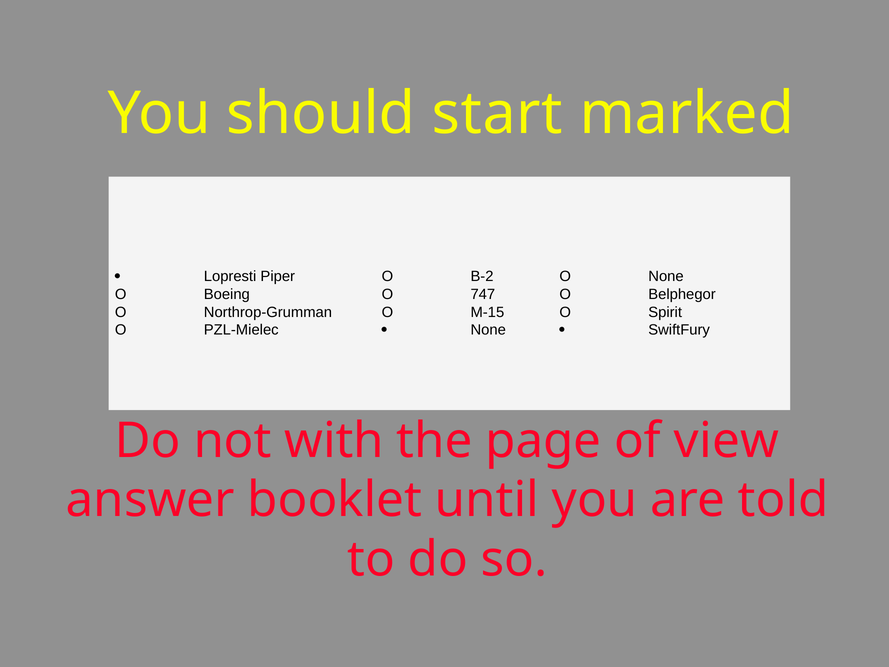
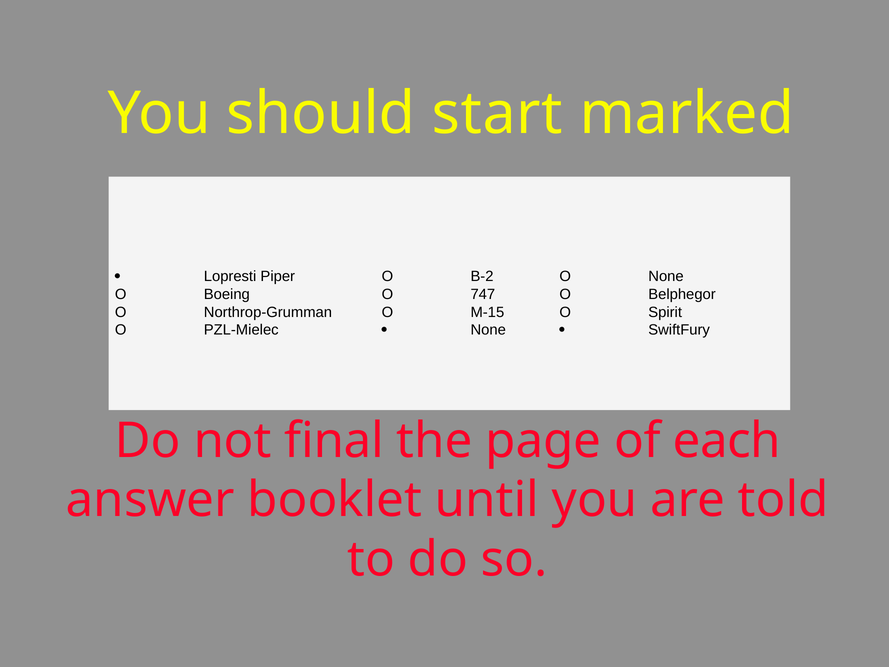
with: with -> final (334, 441)
view: view -> each (727, 441)
